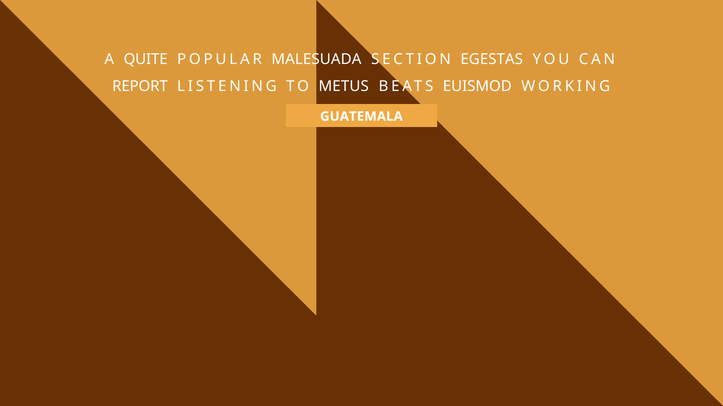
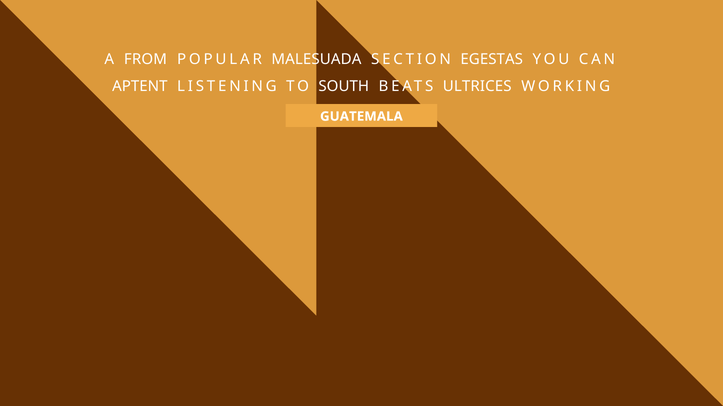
QUITE: QUITE -> FROM (145, 59)
REPORT: REPORT -> APTENT (140, 87)
METUS: METUS -> SOUTH (344, 87)
EUISMOD: EUISMOD -> ULTRICES (477, 87)
